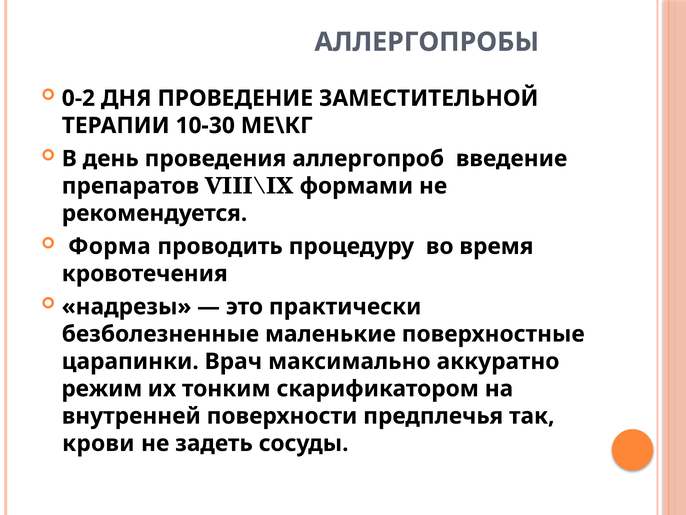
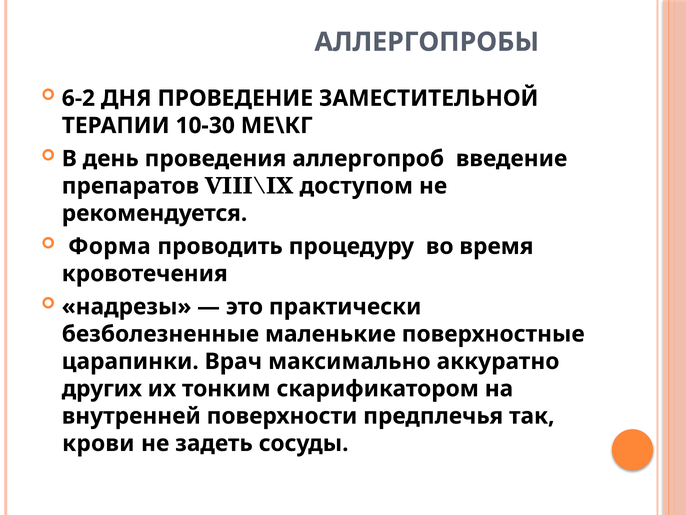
0-2: 0-2 -> 6-2 (78, 98)
формами: формами -> доступом (356, 186)
режим: режим -> других (102, 388)
